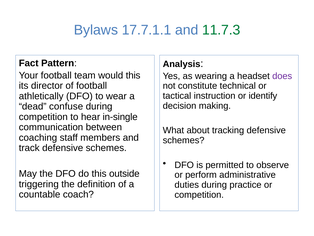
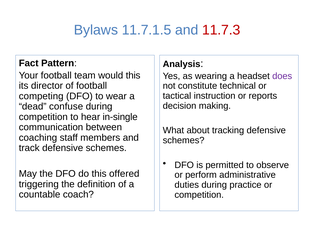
17.7.1.1: 17.7.1.1 -> 11.7.1.5 (147, 30)
11.7.3 colour: green -> red (221, 30)
identify: identify -> reports (263, 96)
athletically: athletically -> competing (41, 96)
outside: outside -> offered (124, 173)
